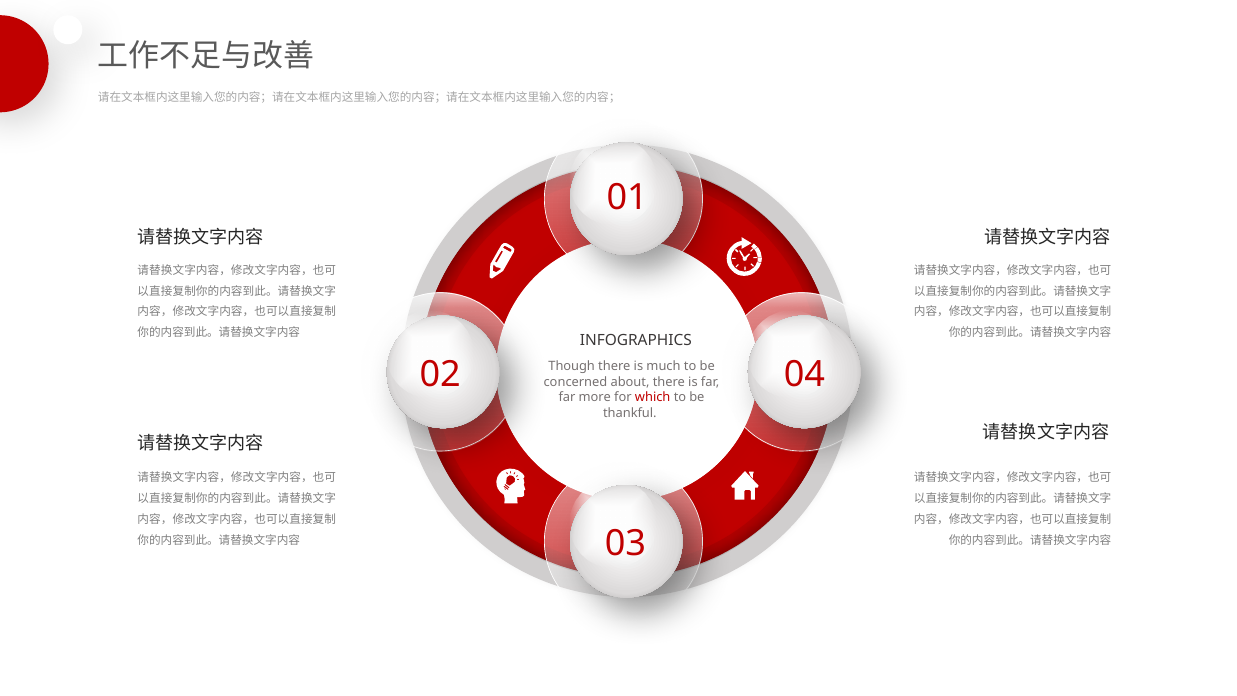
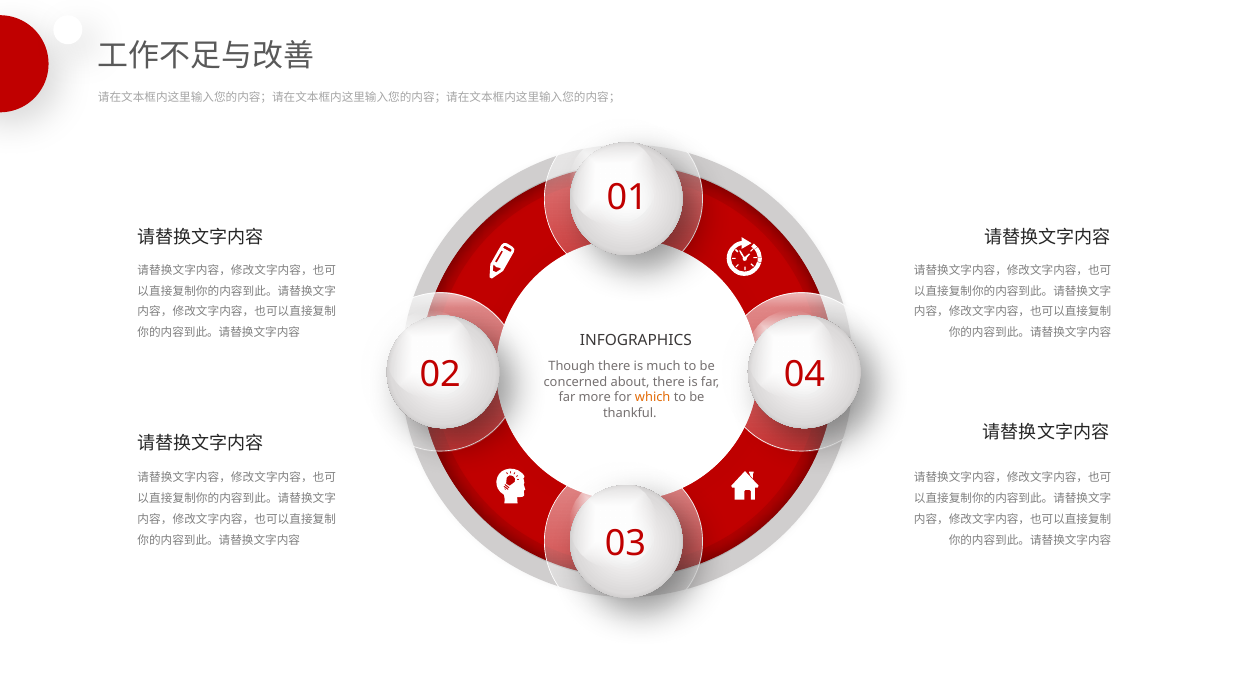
which colour: red -> orange (653, 397)
